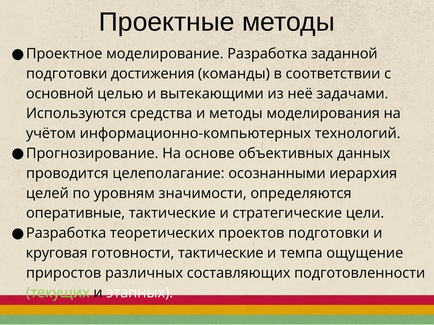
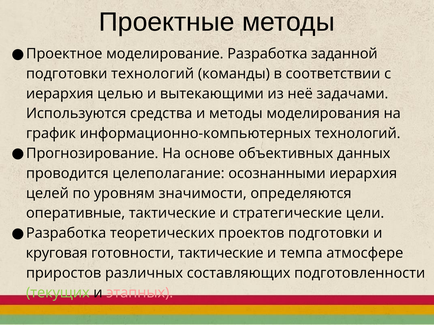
подготовки достижения: достижения -> технологий (153, 74)
основной: основной -> иерархия (60, 94)
учётом: учётом -> график (51, 134)
ощущение: ощущение -> атмосфере (365, 253)
этапных colour: white -> pink (140, 293)
